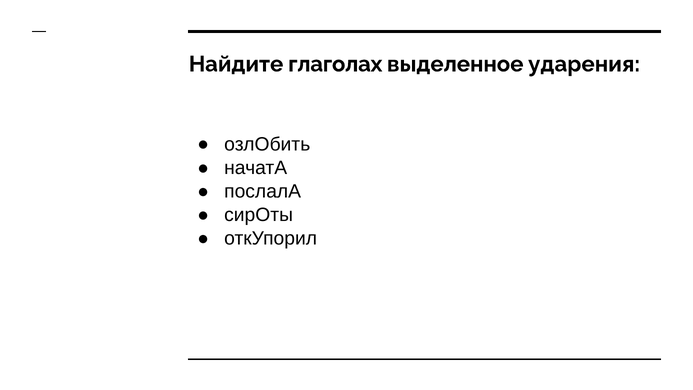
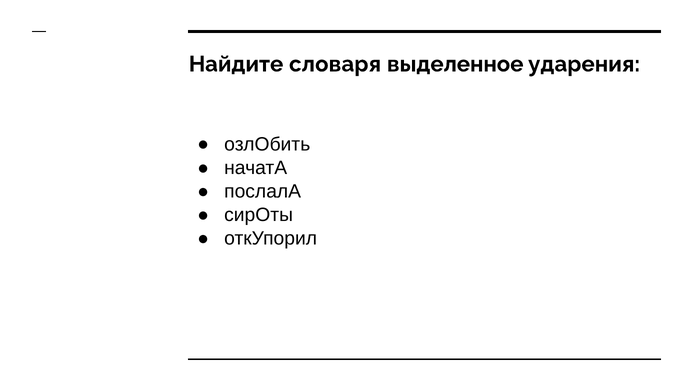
глаголах: глаголах -> словаря (335, 64)
